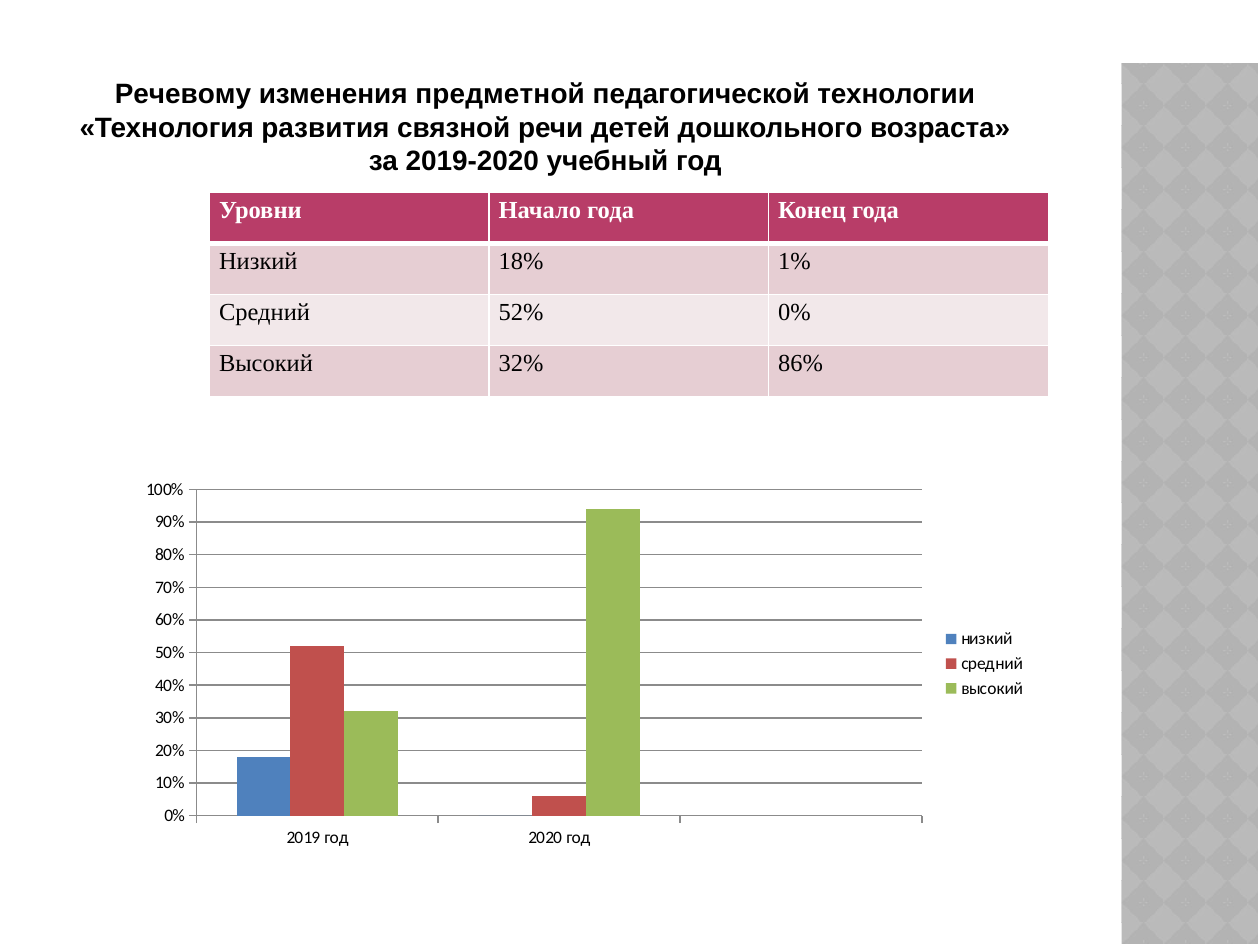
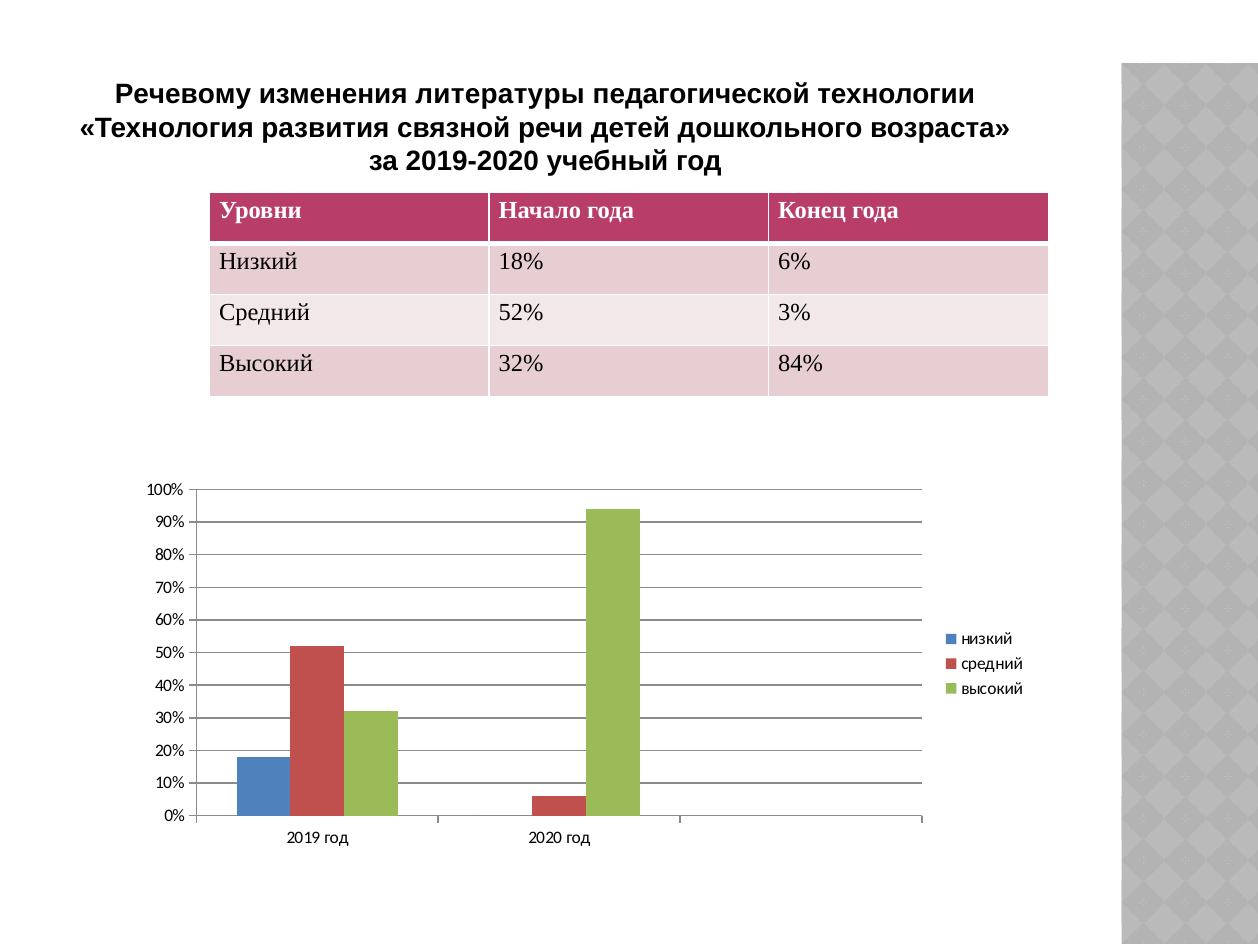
предметной: предметной -> литературы (500, 94)
1%: 1% -> 6% (794, 261)
52% 0%: 0% -> 3% (794, 312)
86%: 86% -> 84% (801, 363)
